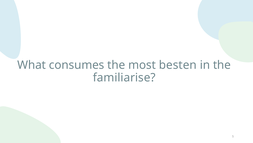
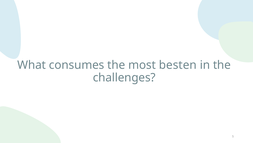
familiarise: familiarise -> challenges (124, 77)
